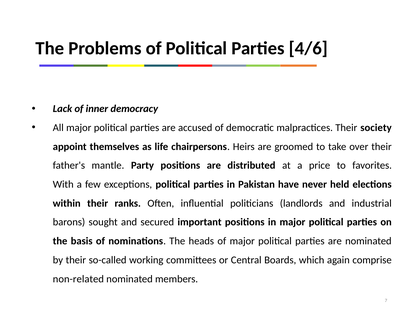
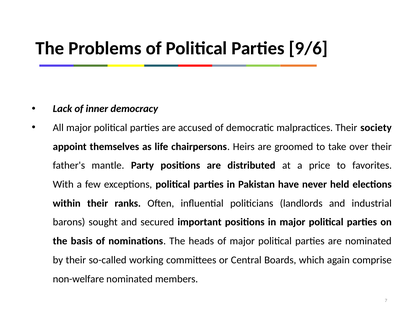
4/6: 4/6 -> 9/6 (308, 48)
non-related: non-related -> non-welfare (78, 279)
